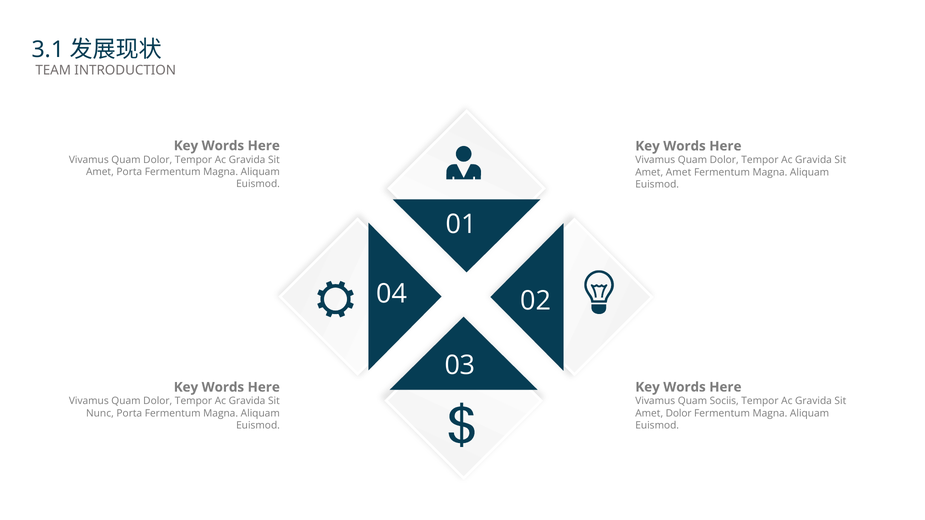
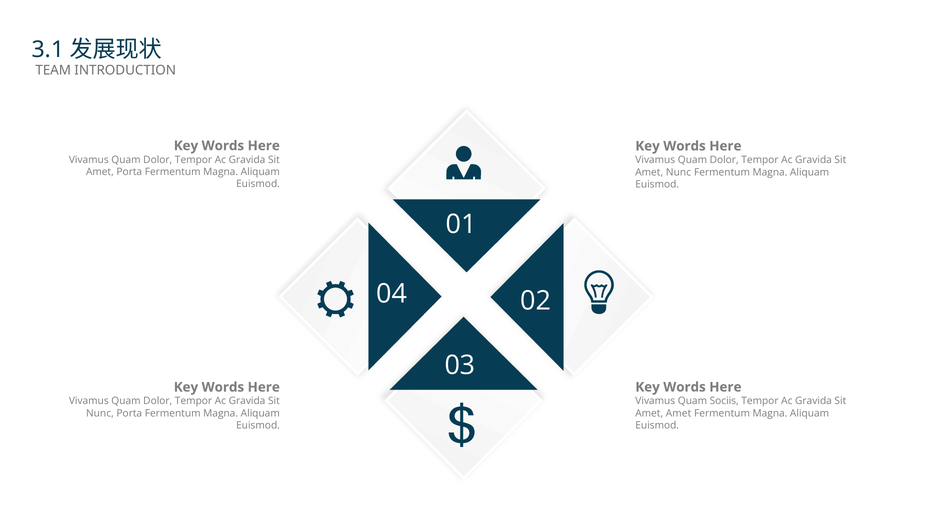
Amet Amet: Amet -> Nunc (679, 172)
Amet Dolor: Dolor -> Amet (679, 413)
